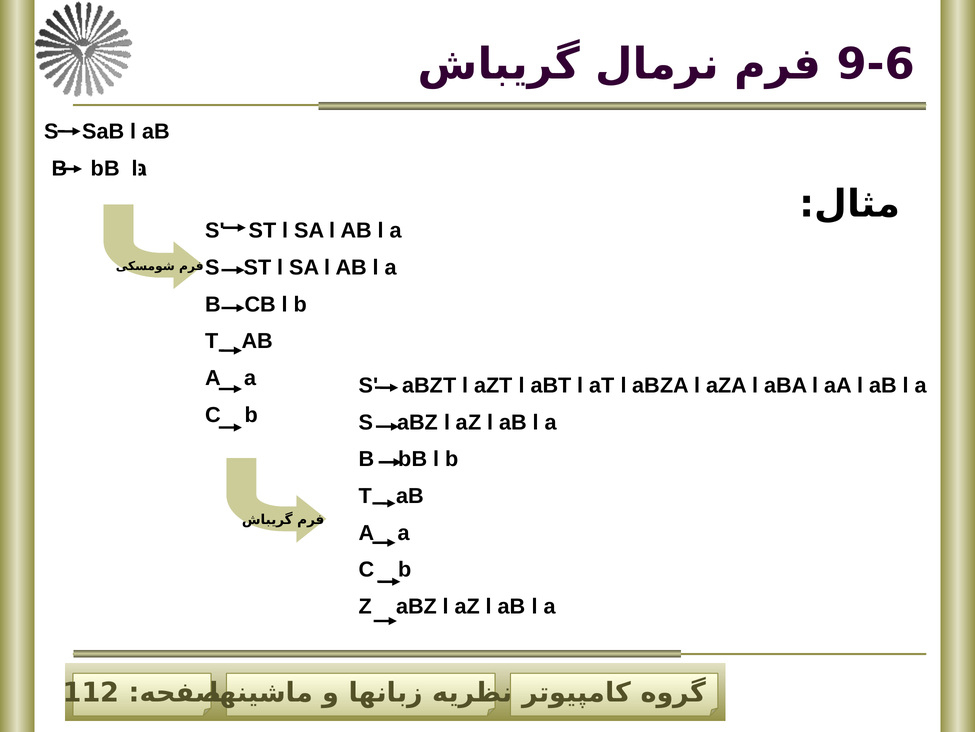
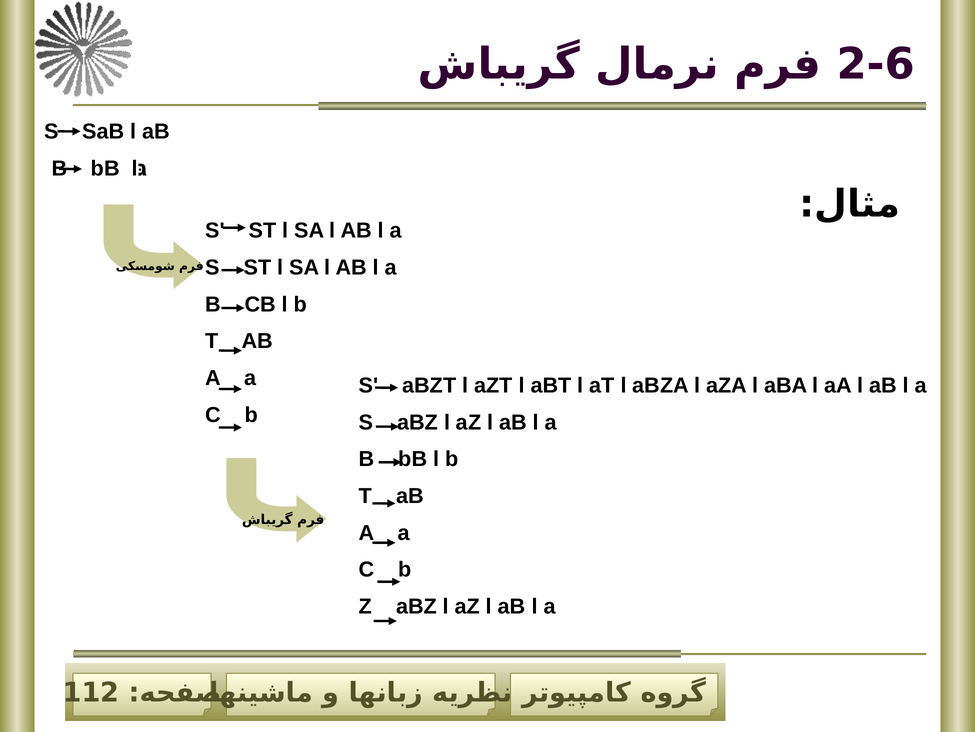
9-6: 9-6 -> 2-6 (876, 64)
